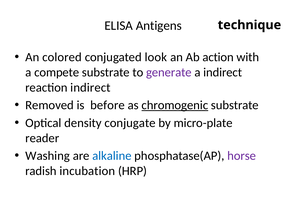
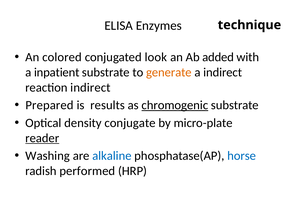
Antigens: Antigens -> Enzymes (159, 26)
action: action -> added (218, 57)
compete: compete -> inpatient (57, 72)
generate colour: purple -> orange (169, 72)
Removed: Removed -> Prepared (50, 105)
before: before -> results (108, 105)
reader underline: none -> present (42, 138)
horse colour: purple -> blue (242, 156)
incubation: incubation -> performed (87, 171)
